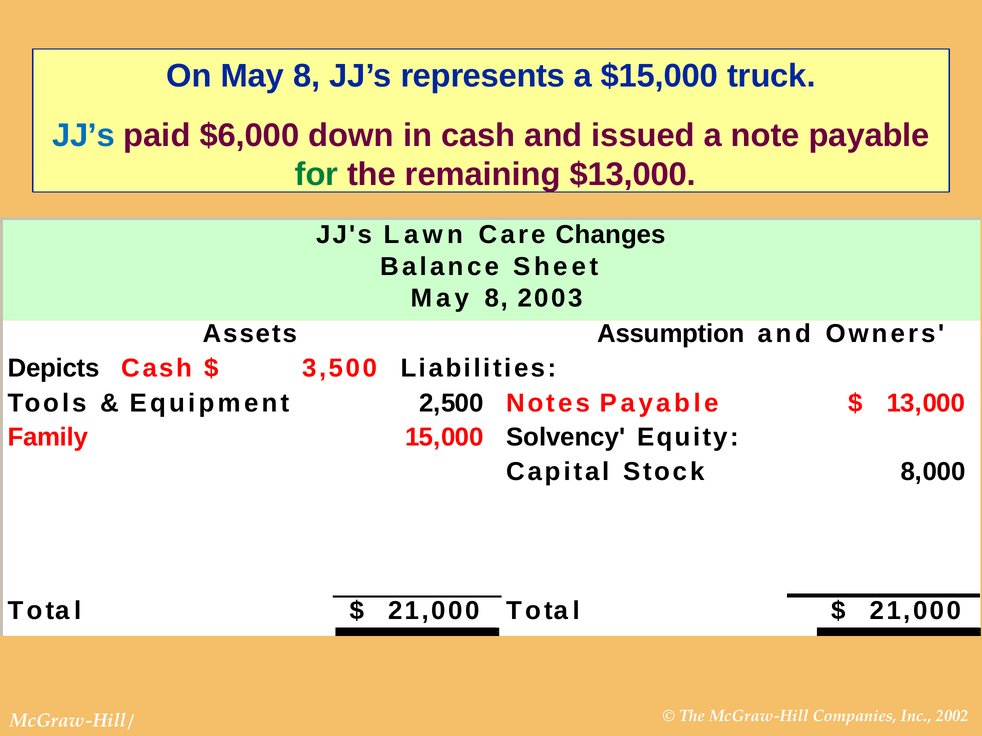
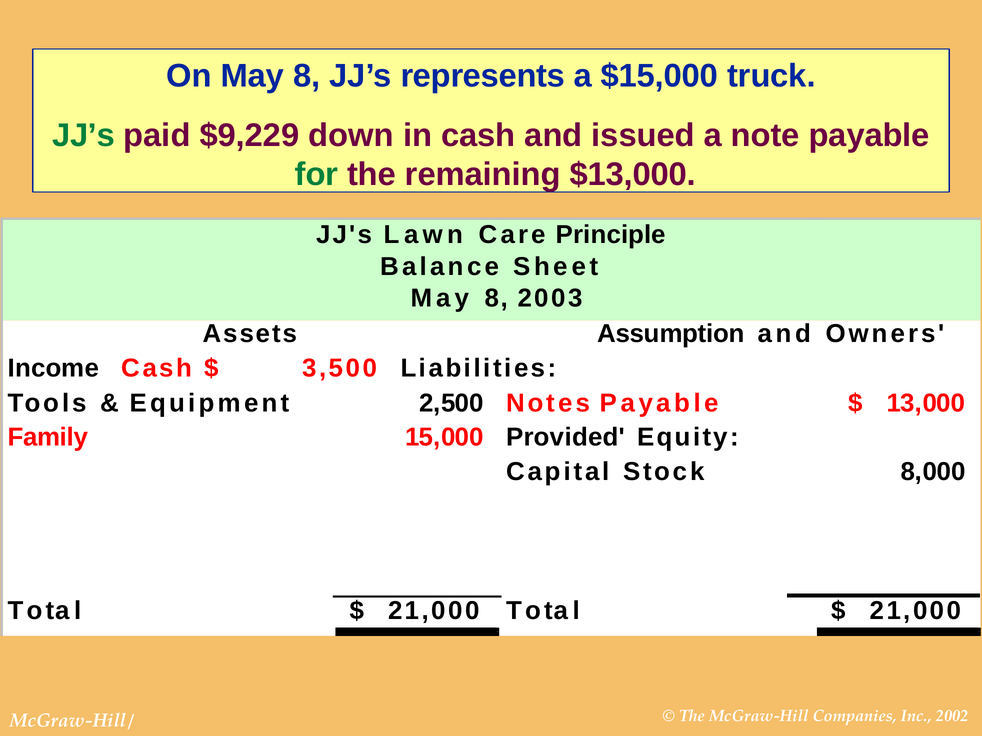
JJ’s colour: blue -> green (84, 135)
$6,000: $6,000 -> $9,229 (249, 135)
Changes: Changes -> Principle (611, 235)
Depicts: Depicts -> Income (53, 368)
Solvency: Solvency -> Provided (566, 438)
